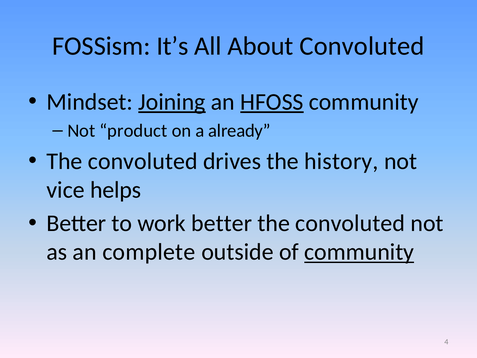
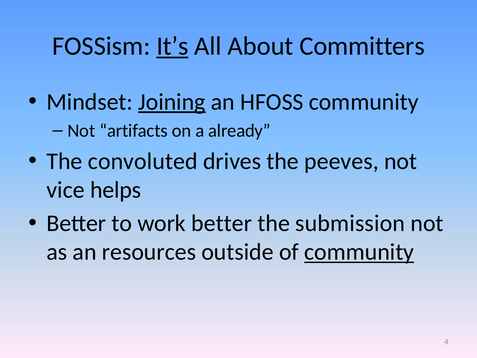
It’s underline: none -> present (172, 46)
About Convoluted: Convoluted -> Committers (362, 46)
HFOSS underline: present -> none (272, 102)
product: product -> artifacts (134, 131)
history: history -> peeves (341, 161)
convoluted: convoluted -> submission (350, 223)
complete: complete -> resources (149, 252)
